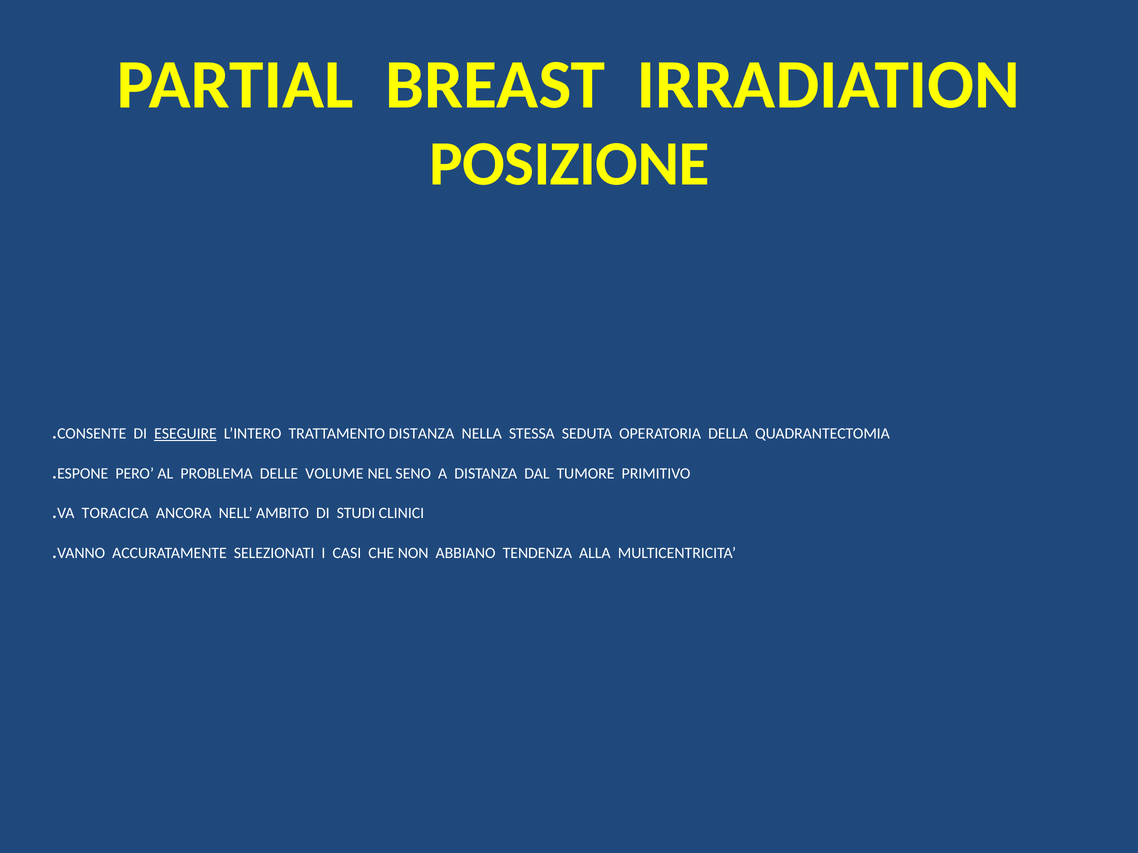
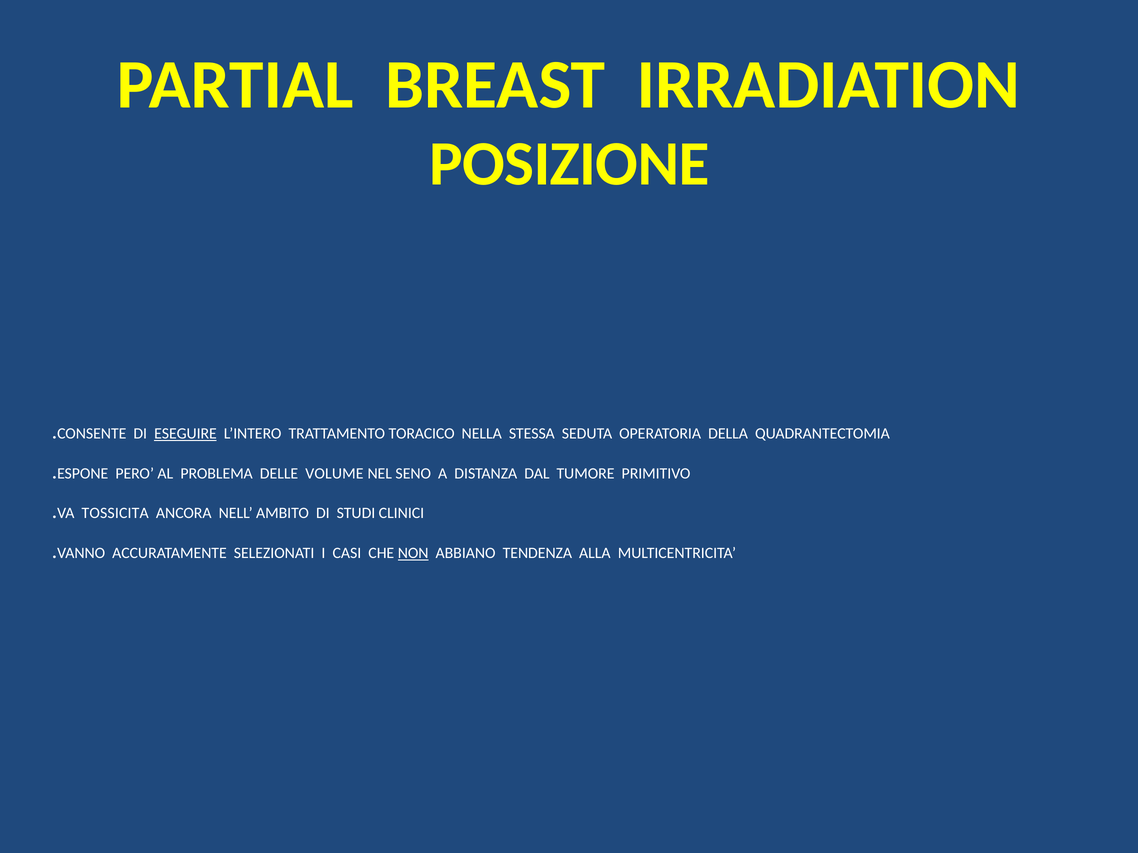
TRATTAMENTO DISTANZA: DISTANZA -> TORACICO (422, 434)
TORACICA: TORACICA -> TOSSICITA (115, 514)
NON underline: none -> present (413, 553)
